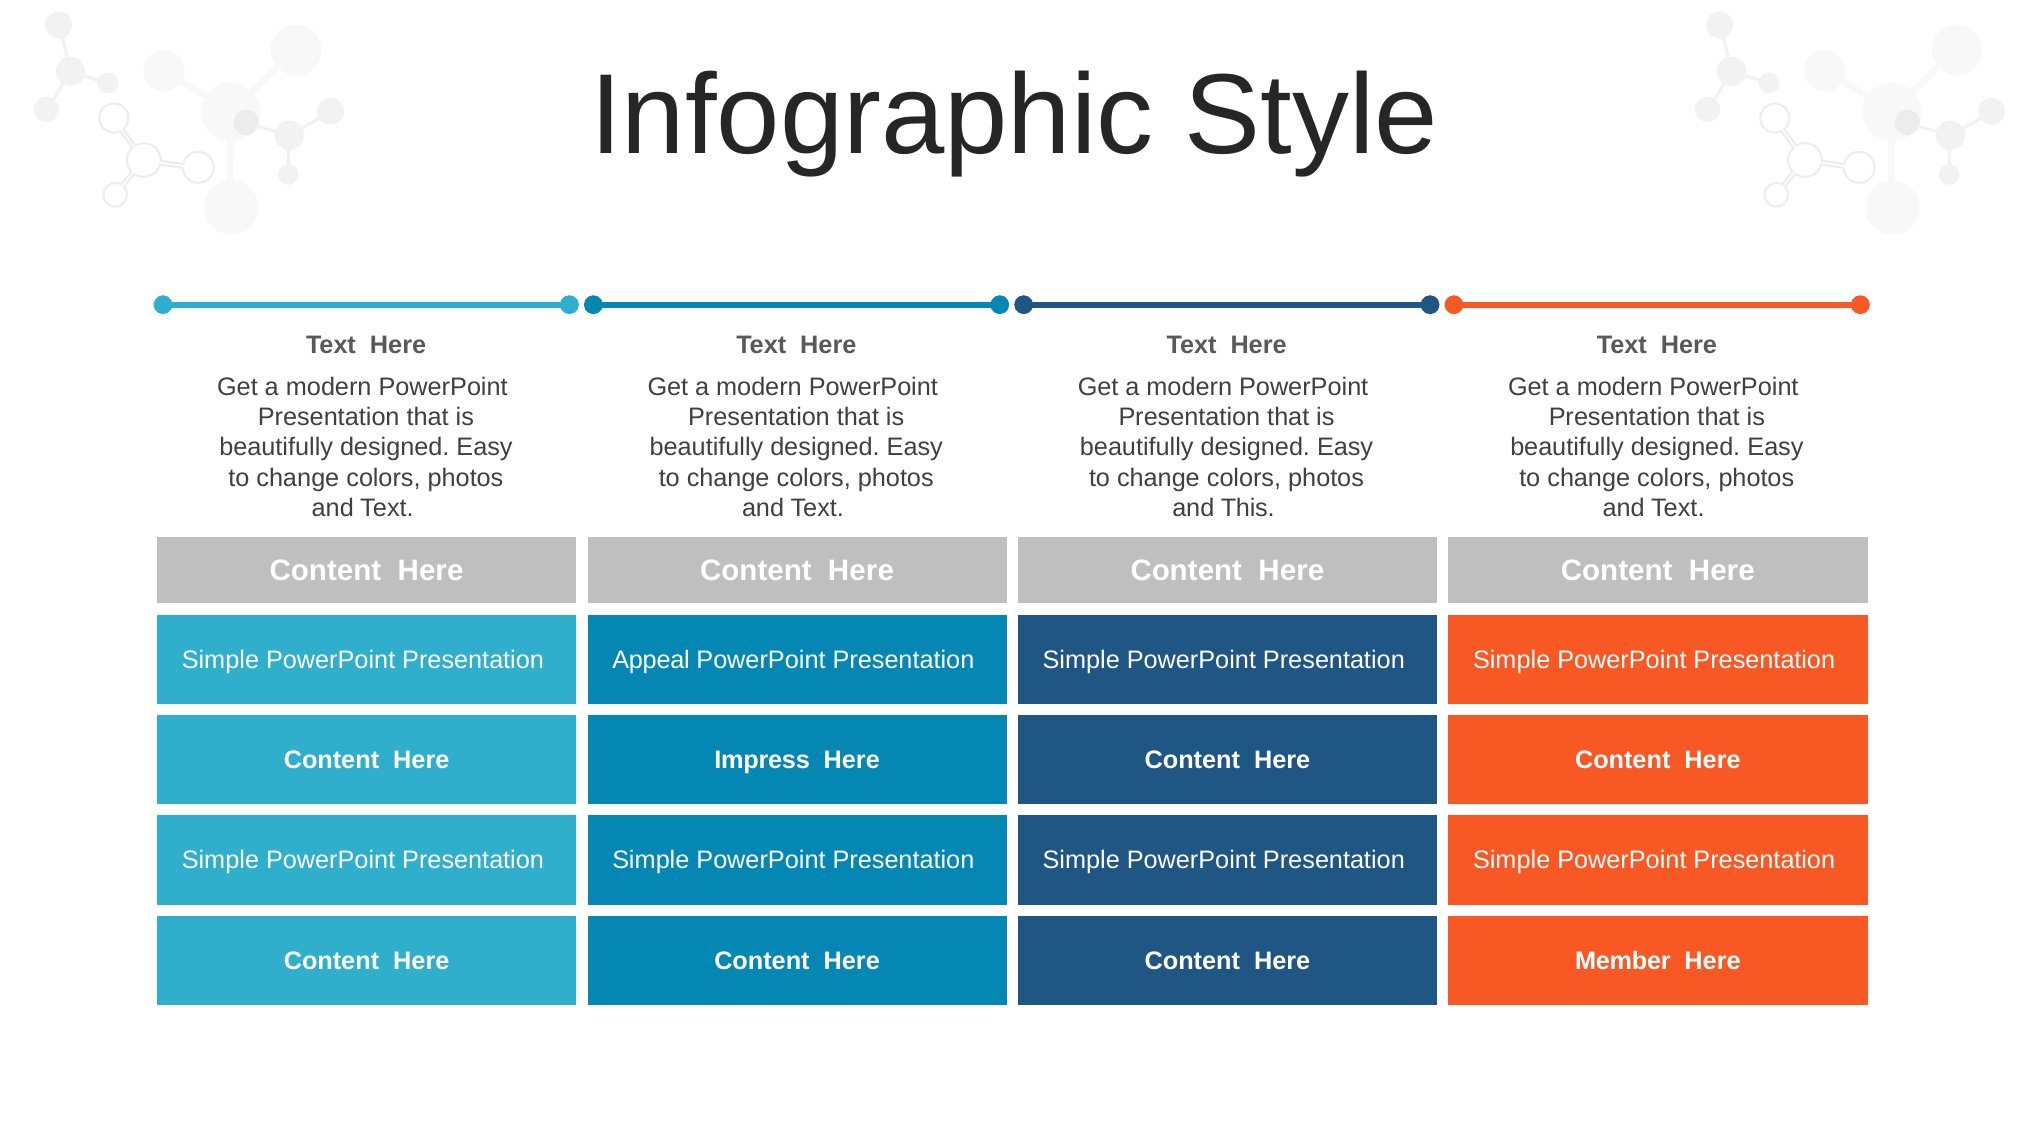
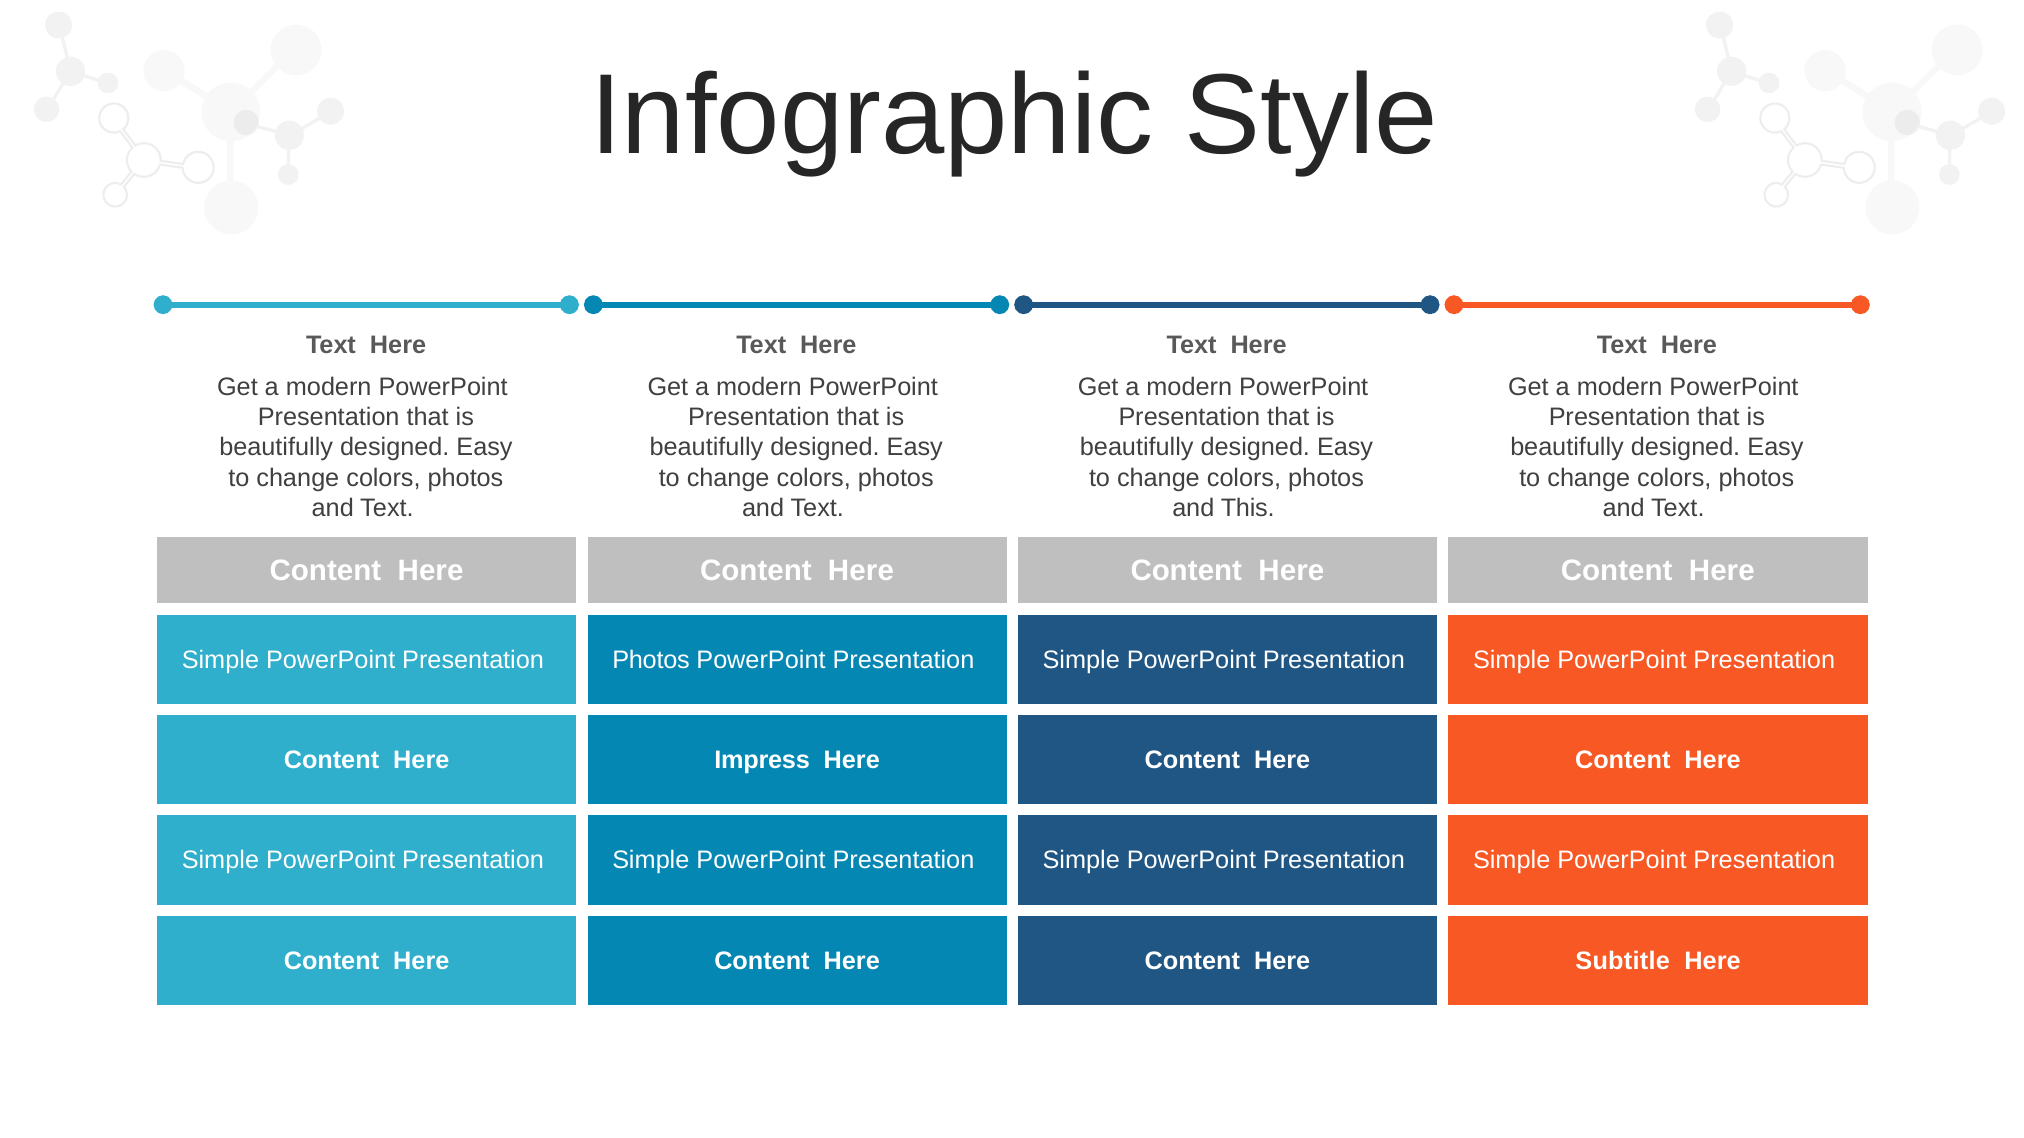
Presentation Appeal: Appeal -> Photos (651, 660)
Member: Member -> Subtitle (1623, 961)
